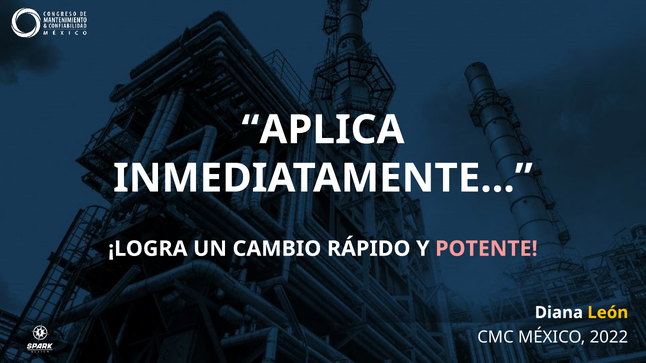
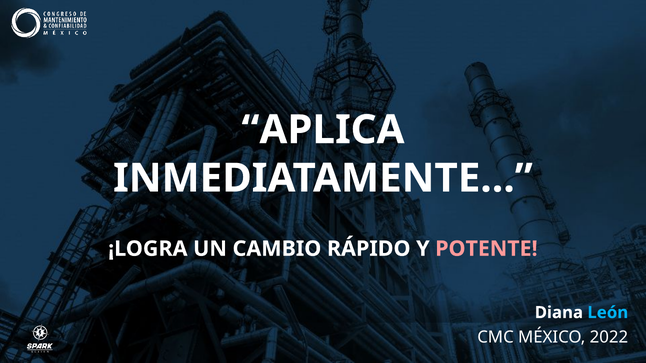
León colour: yellow -> light blue (608, 313)
